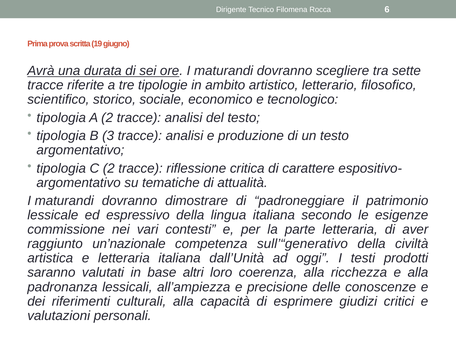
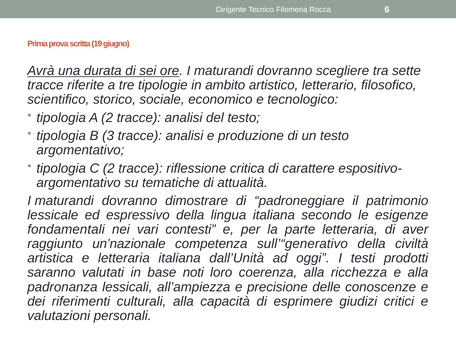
commissione: commissione -> fondamentali (66, 229)
altri: altri -> noti (193, 273)
